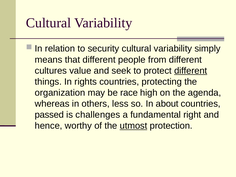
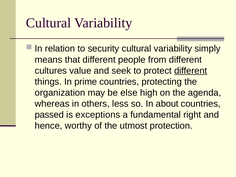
rights: rights -> prime (86, 82)
race: race -> else (129, 93)
challenges: challenges -> exceptions (98, 115)
utmost underline: present -> none (133, 126)
